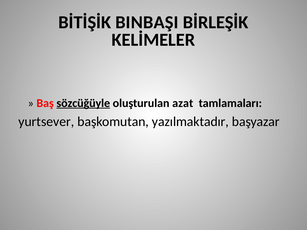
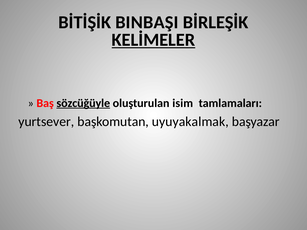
KELİMELER underline: none -> present (153, 40)
azat: azat -> isim (183, 103)
yazılmaktadır: yazılmaktadır -> uyuyakalmak (190, 122)
